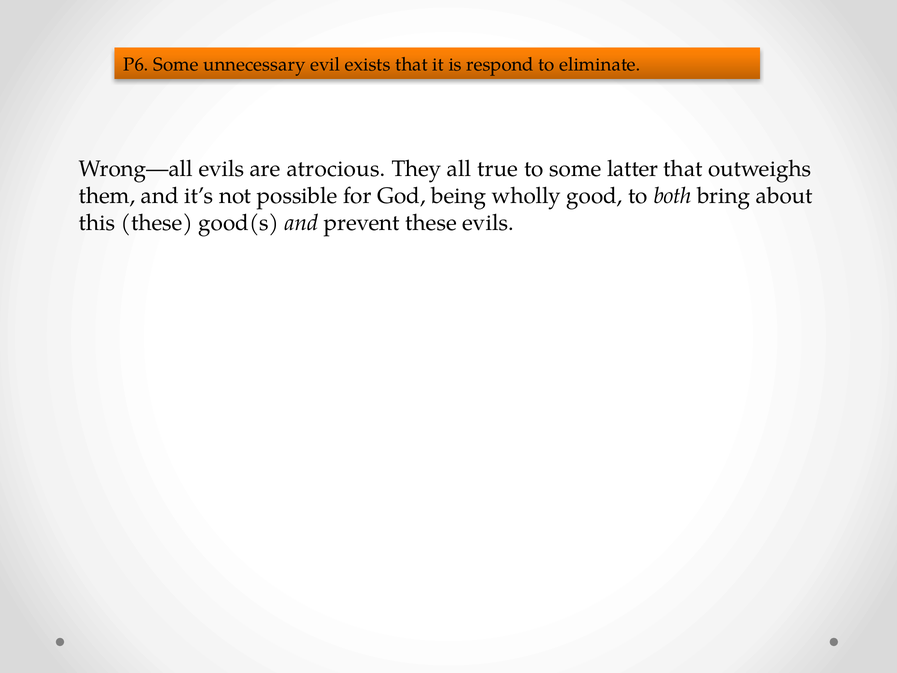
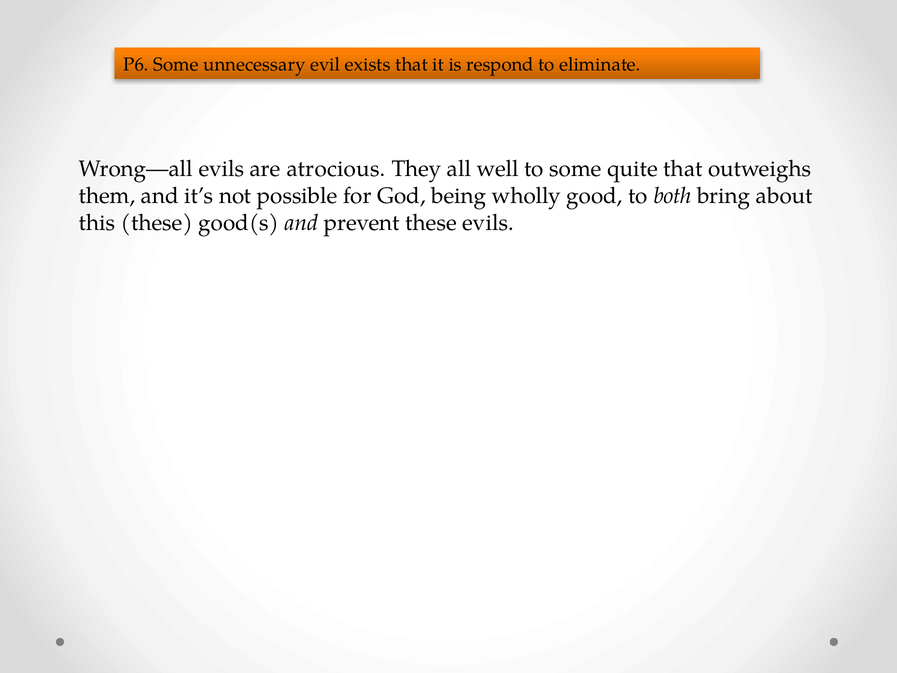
true: true -> well (498, 169)
latter: latter -> quite (632, 169)
